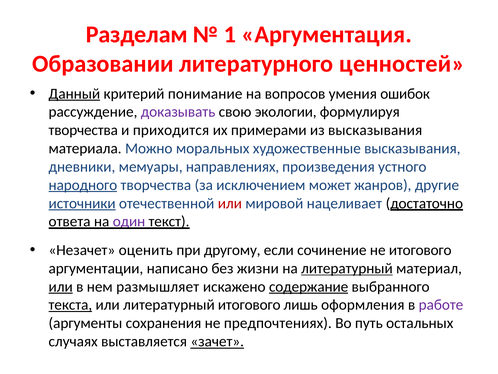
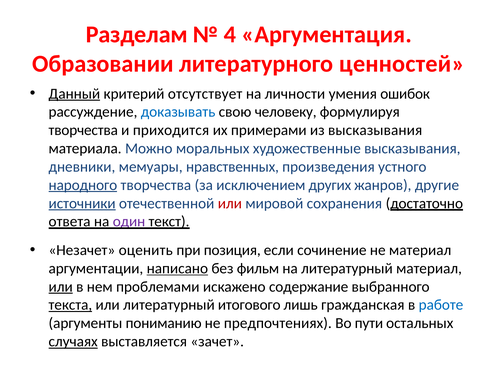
1: 1 -> 4 (230, 35)
понимание: понимание -> отсутствует (205, 94)
вопросов: вопросов -> личности (295, 94)
доказывать colour: purple -> blue (178, 112)
экологии: экологии -> человеку (286, 112)
направлениях: направлениях -> нравственных (233, 167)
может: может -> других (330, 185)
нацеливает: нацеливает -> сохранения (344, 203)
другому: другому -> позиция (232, 250)
не итогового: итогового -> материал (420, 250)
написано underline: none -> present (177, 268)
жизни: жизни -> фильм (258, 268)
литературный underline: present -> none (347, 268)
размышляет: размышляет -> проблемами (158, 286)
содержание underline: present -> none (309, 286)
оформления: оформления -> гражданская (363, 305)
работе colour: purple -> blue (441, 305)
сохранения: сохранения -> пониманию (164, 323)
путь: путь -> пути (369, 323)
случаях underline: none -> present (73, 341)
зачет underline: present -> none (217, 341)
